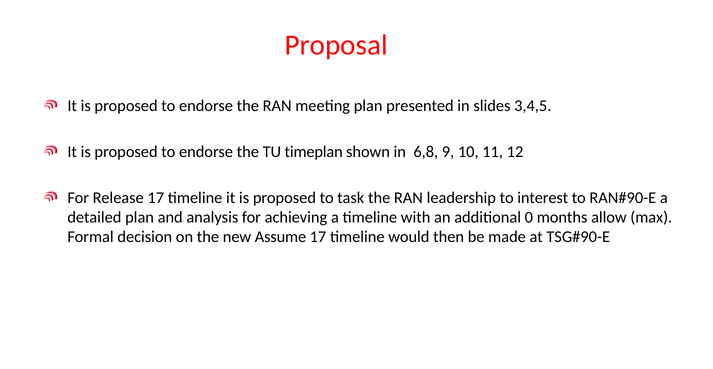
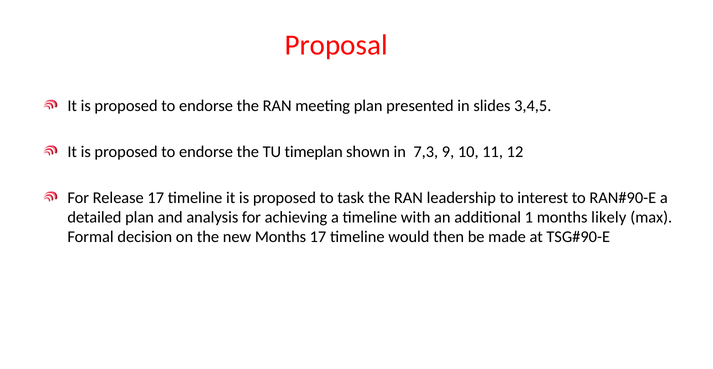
6,8: 6,8 -> 7,3 (426, 152)
0: 0 -> 1 (529, 217)
allow: allow -> likely (609, 217)
new Assume: Assume -> Months (280, 237)
